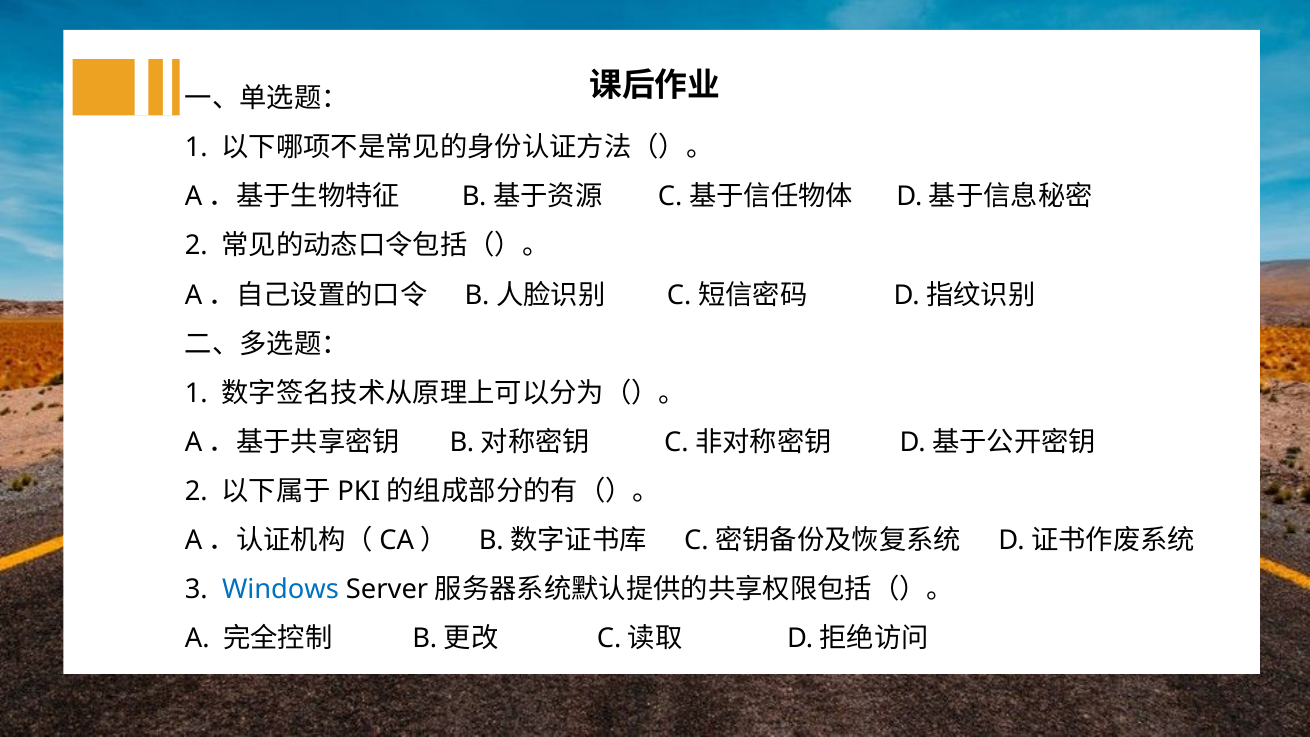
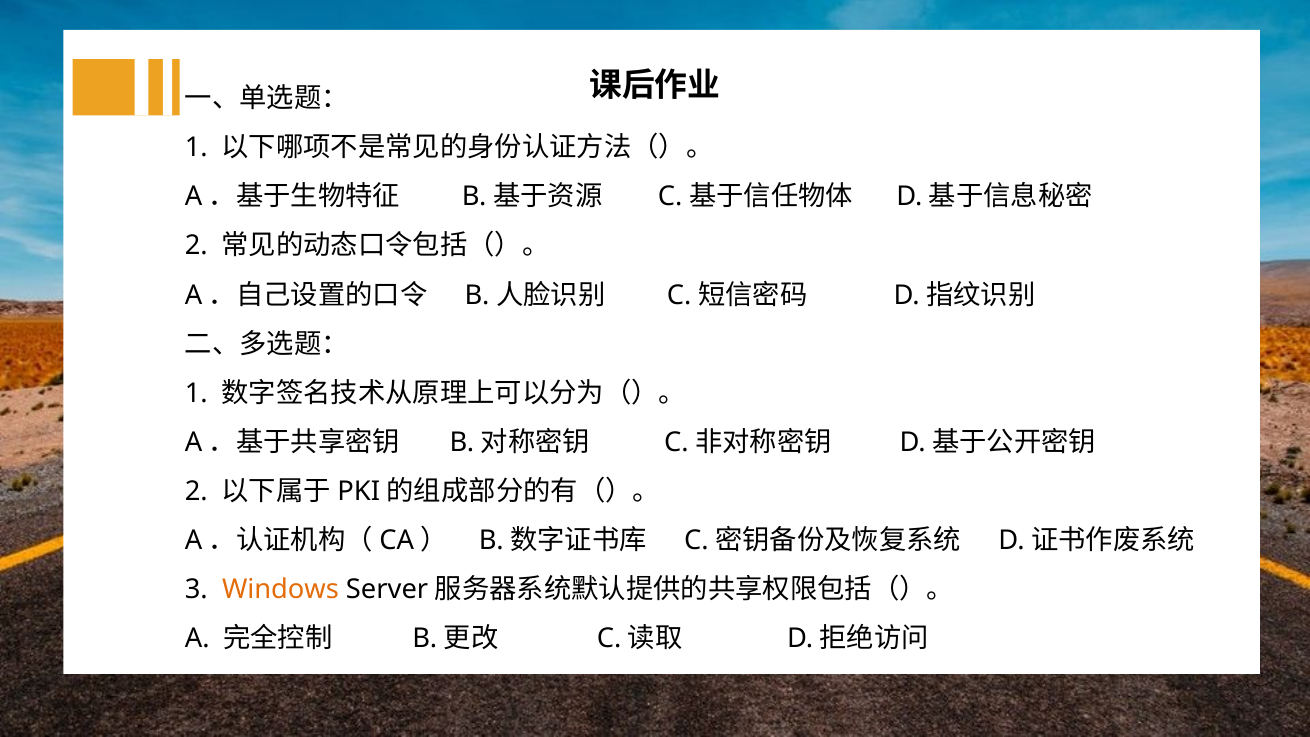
Windows colour: blue -> orange (281, 590)
